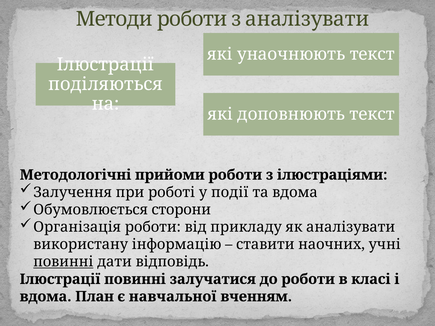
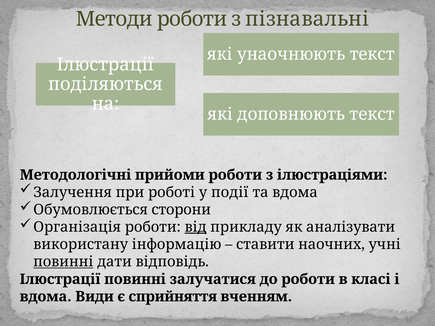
з аналізувати: аналізувати -> пізнавальні (307, 19)
від underline: none -> present (196, 227)
План: План -> Види (95, 297)
навчальної: навчальної -> сприйняття (173, 297)
